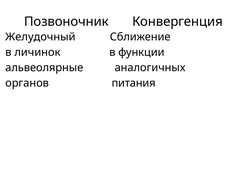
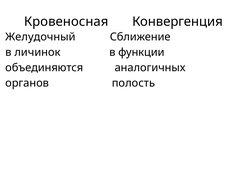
Позвоночник: Позвоночник -> Кровеносная (66, 22)
альвеолярные: альвеолярные -> объединяются (44, 68)
питания: питания -> полость (133, 83)
